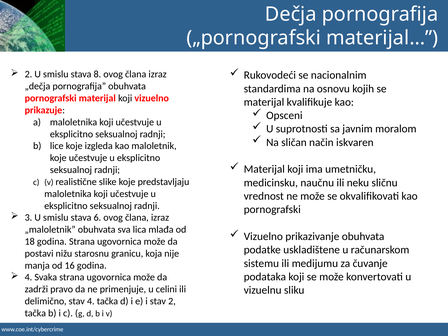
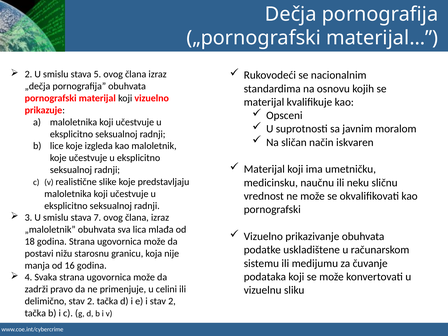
8: 8 -> 5 (97, 74)
6: 6 -> 7 (97, 218)
delimično stav 4: 4 -> 2 (91, 301)
